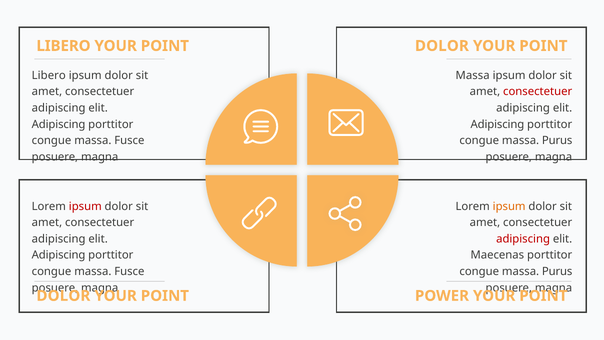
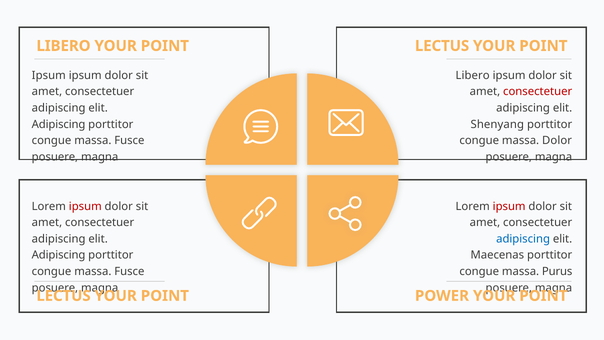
DOLOR: DOLOR -> LECTUS (442, 46)
Libero: Libero -> Ipsum (49, 75)
Massa: Massa -> Libero (473, 75)
Adipiscing: Adipiscing -> Shenyang (497, 124)
Purus: Purus -> Dolor (557, 141)
ipsum colour: orange -> red (509, 206)
adipiscing colour: red -> blue (523, 239)
DOLOR: DOLOR -> LECTUS (64, 296)
